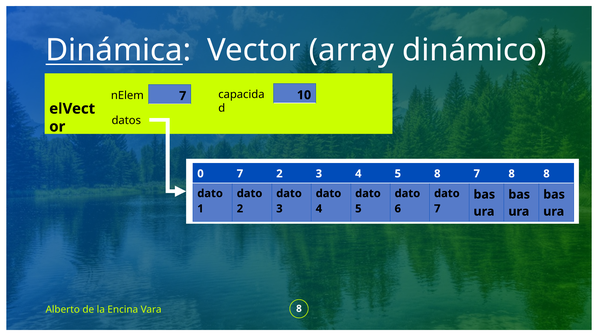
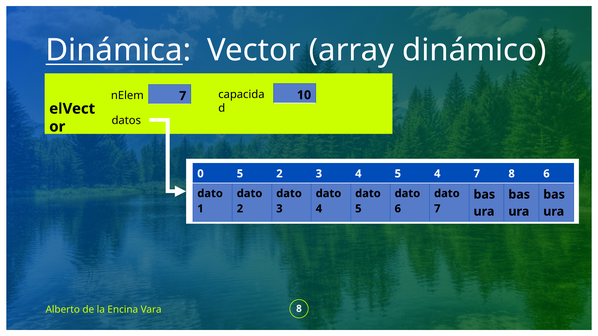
0 7: 7 -> 5 (240, 174)
5 8: 8 -> 4 (437, 174)
8 8: 8 -> 6 (546, 174)
